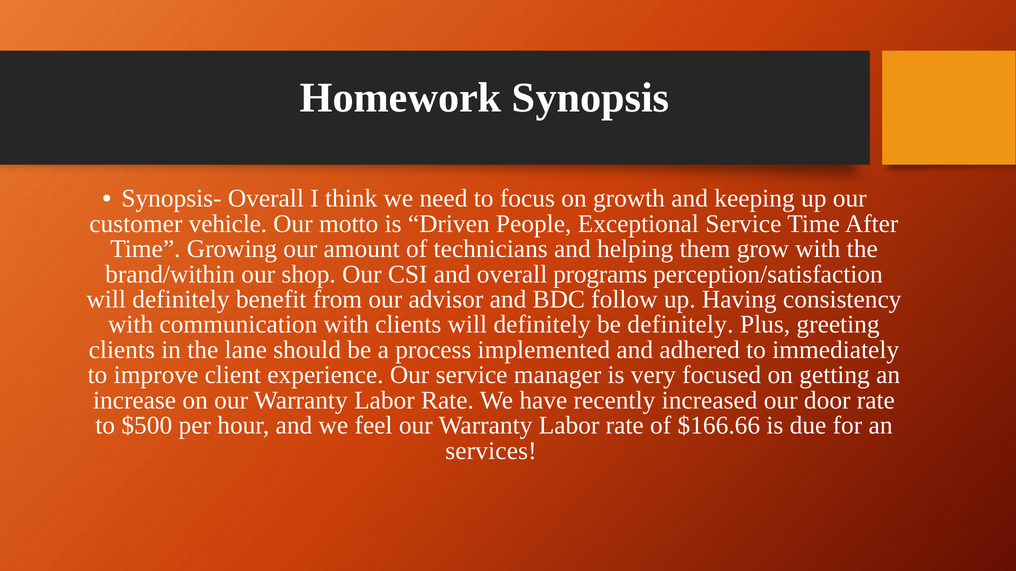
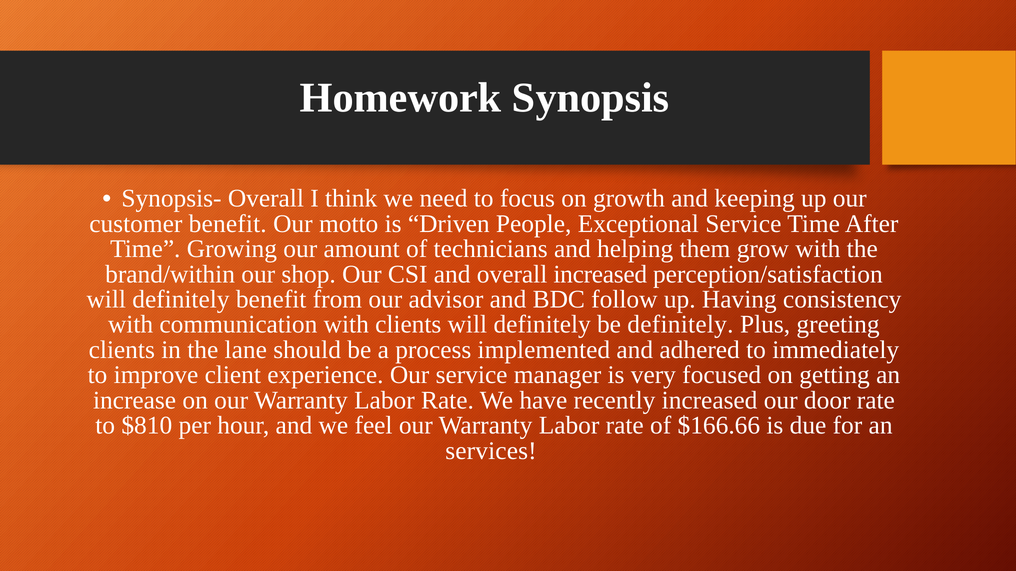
customer vehicle: vehicle -> benefit (228, 224)
overall programs: programs -> increased (600, 274)
$500: $500 -> $810 (147, 426)
